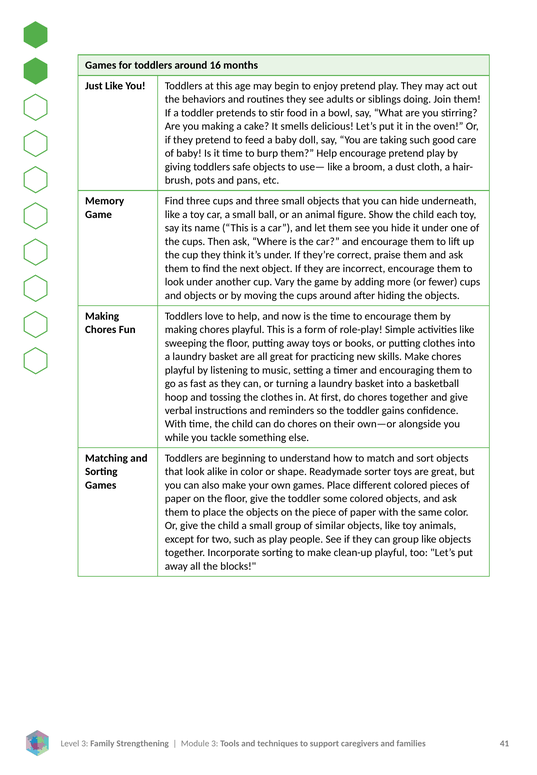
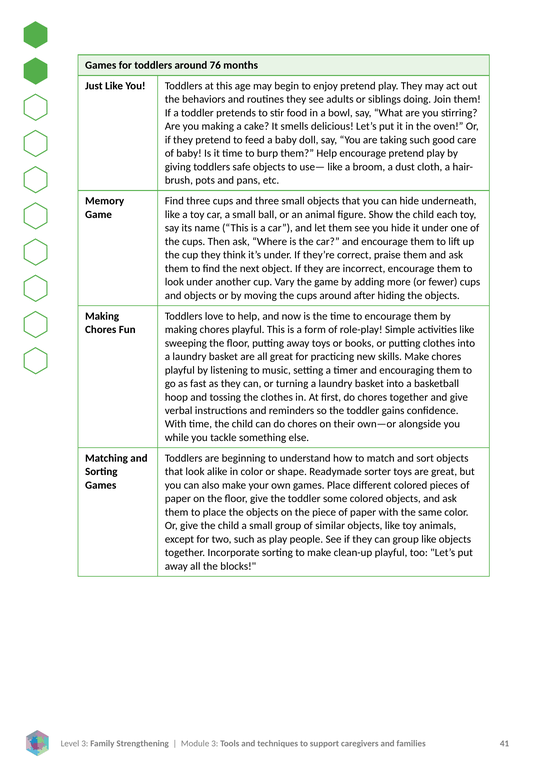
16: 16 -> 76 (215, 65)
